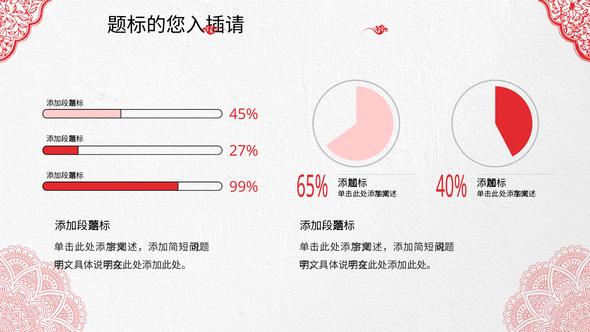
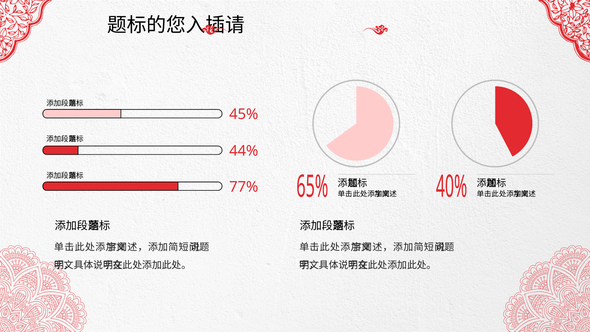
27%: 27% -> 44% (244, 151)
99%: 99% -> 77% (244, 187)
